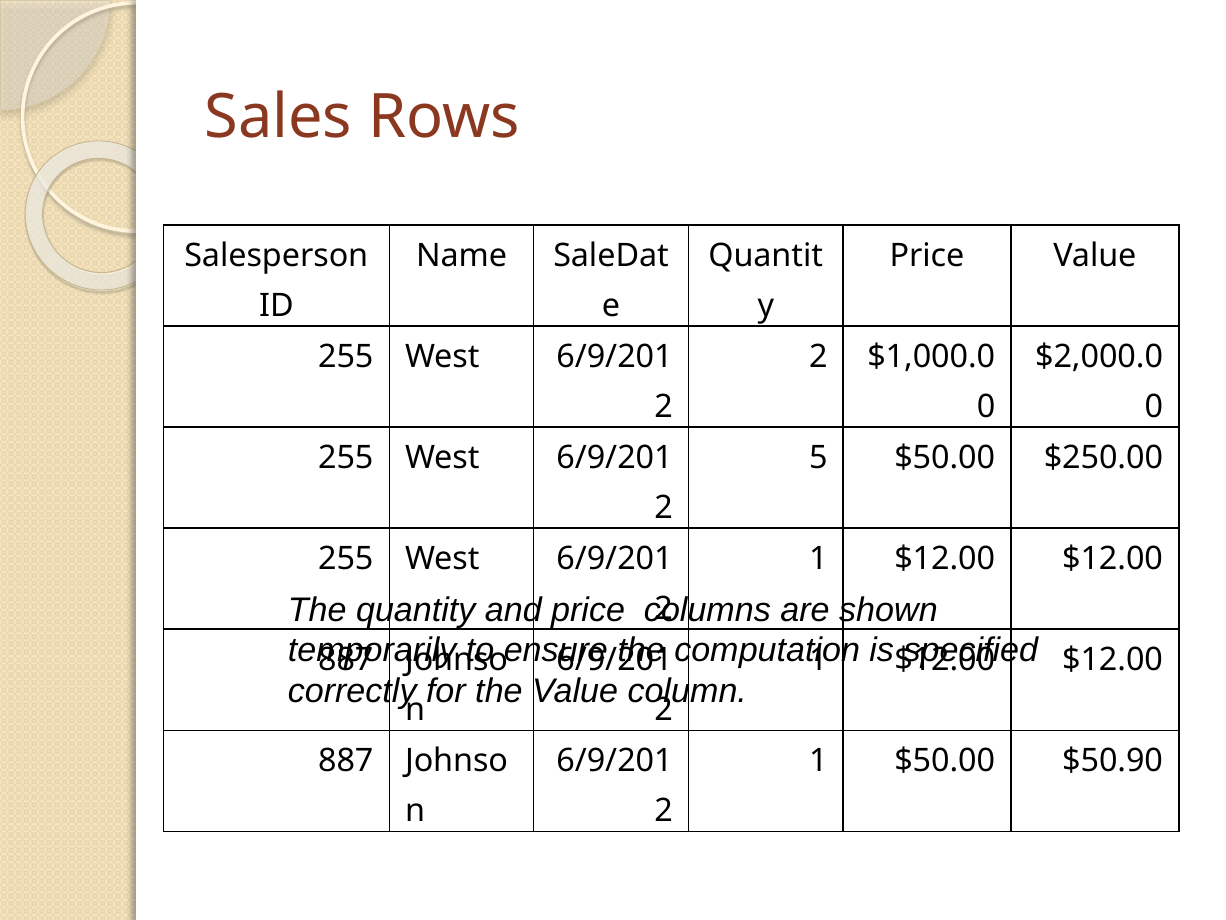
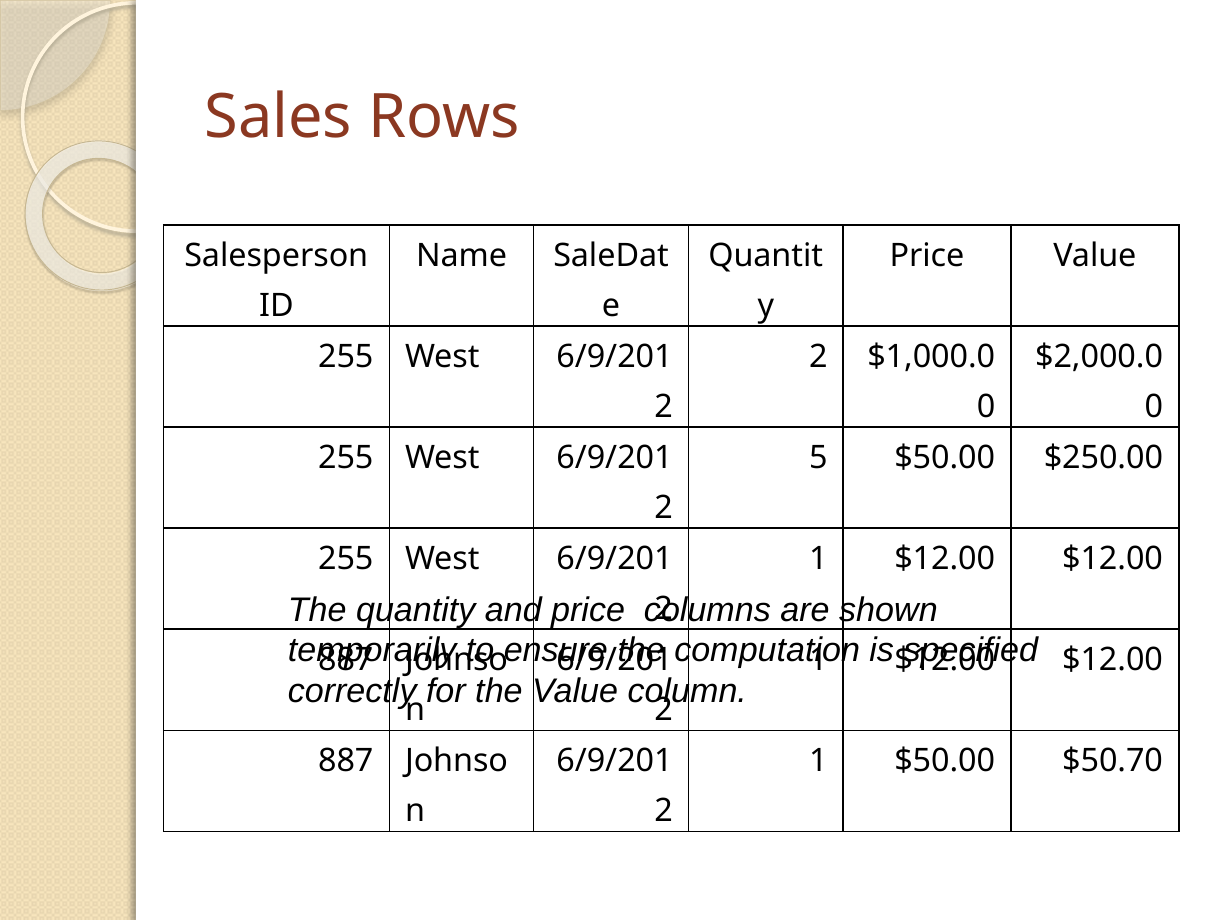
$50.90: $50.90 -> $50.70 (1113, 760)
